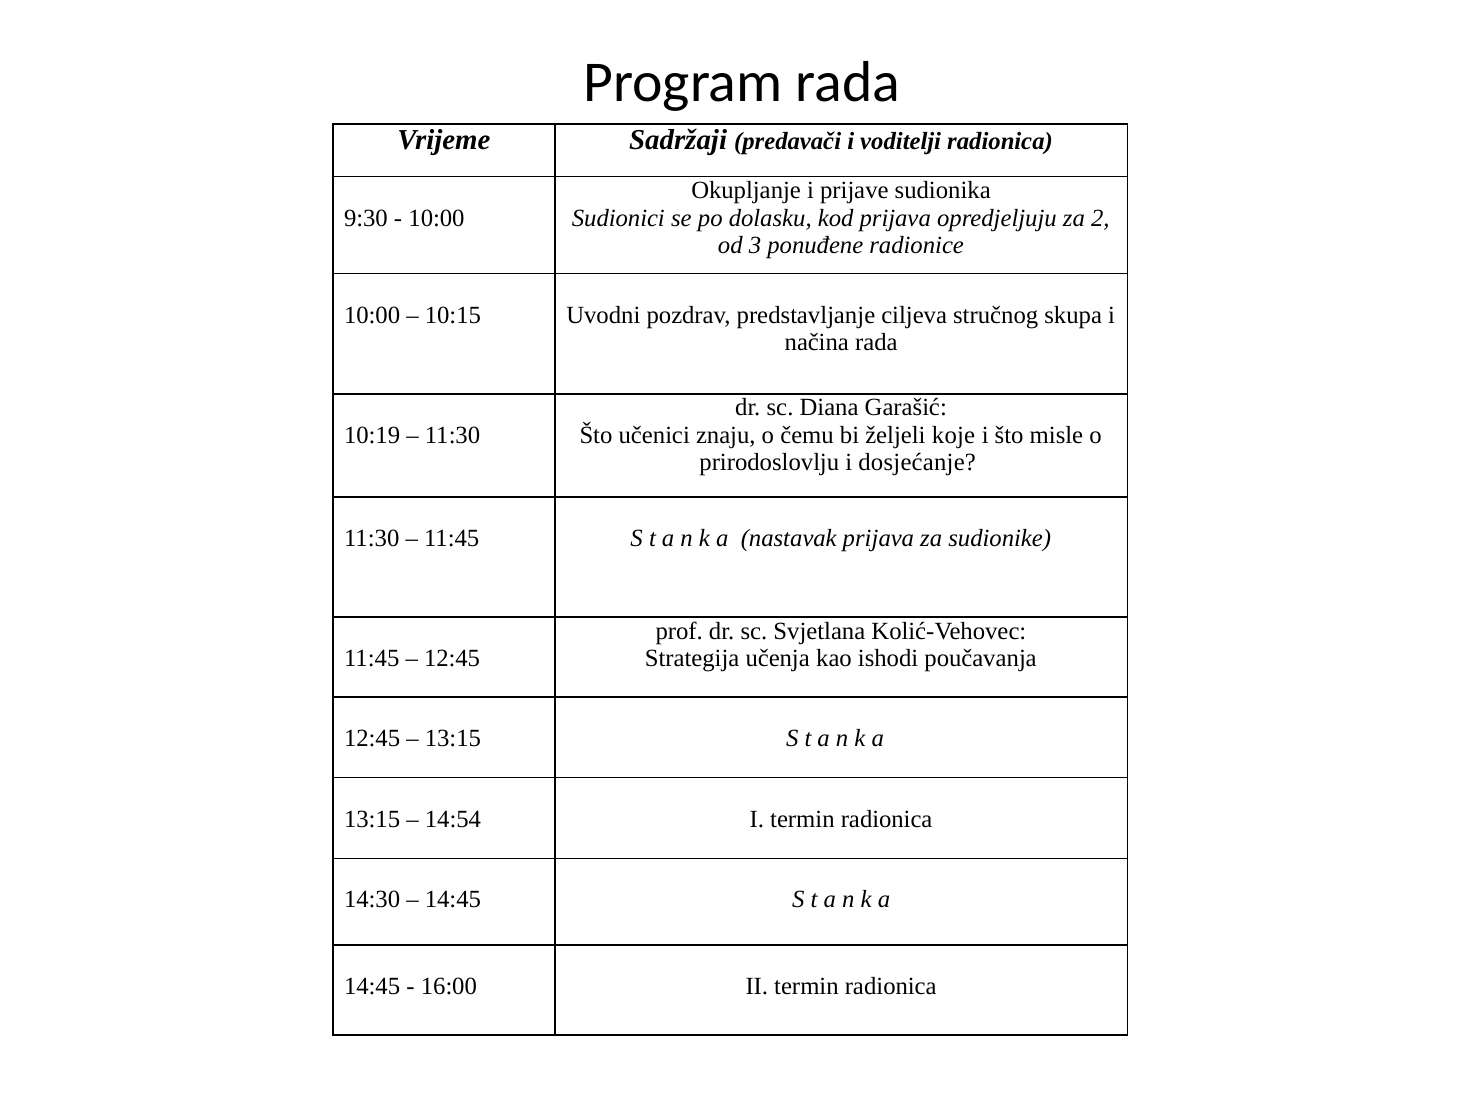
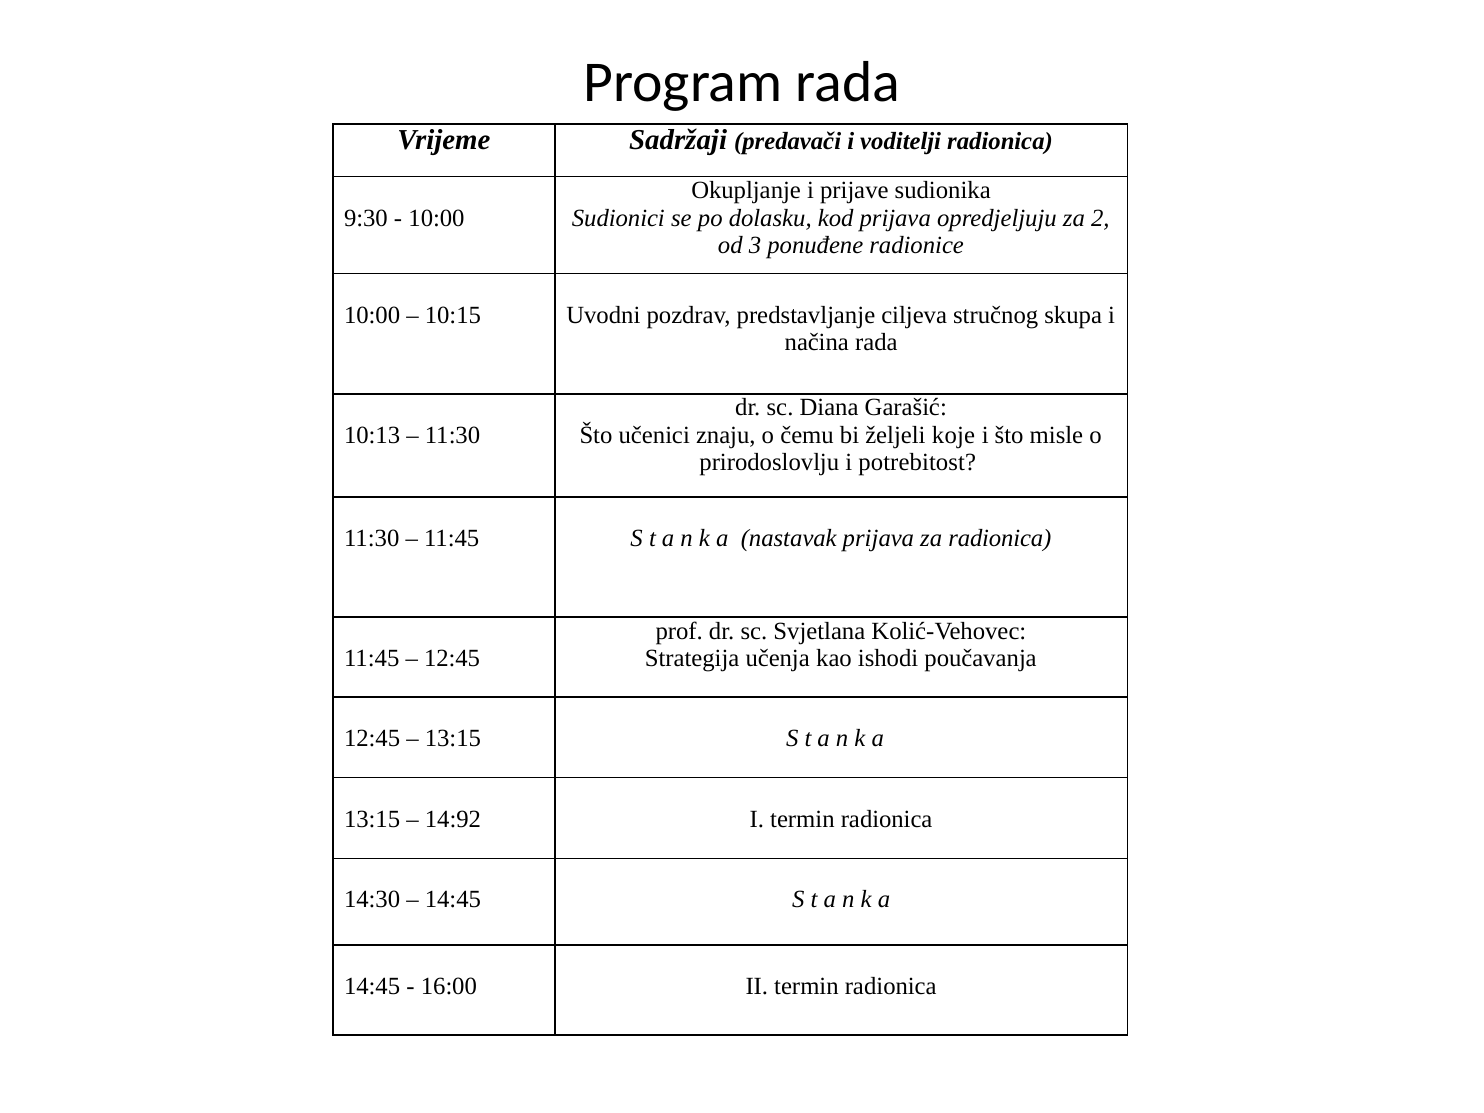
10:19: 10:19 -> 10:13 (372, 435)
dosjećanje: dosjećanje -> potrebitost (917, 463)
za sudionike: sudionike -> radionica (1000, 538)
14:54: 14:54 -> 14:92 (453, 819)
